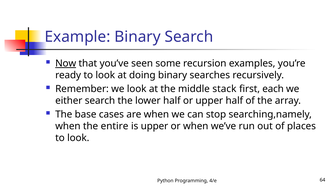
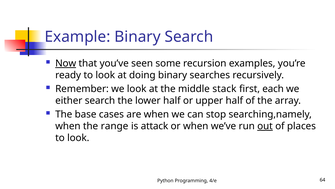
entire: entire -> range (115, 126)
is upper: upper -> attack (154, 126)
out underline: none -> present (265, 126)
